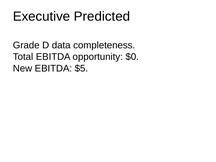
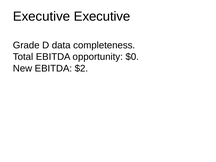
Executive Predicted: Predicted -> Executive (102, 16)
$5: $5 -> $2 (81, 68)
